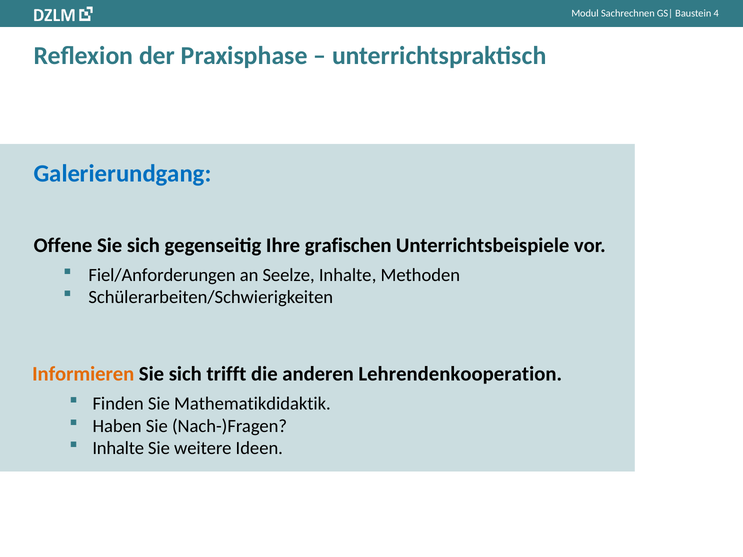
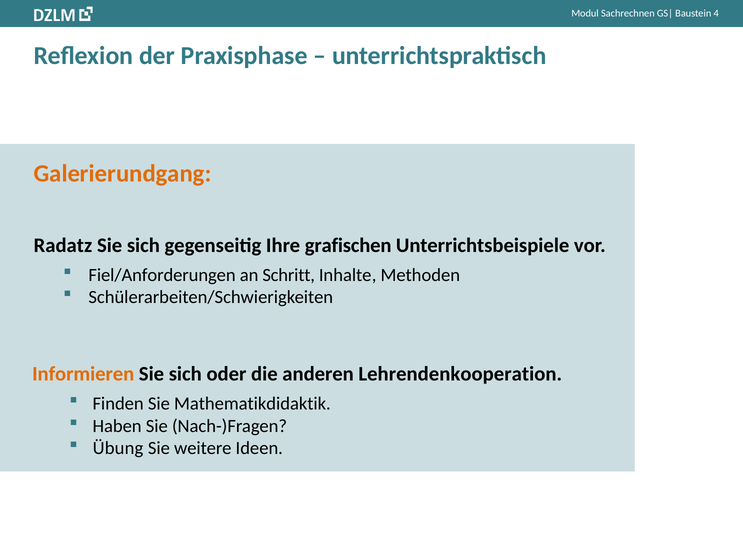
Galerierundgang colour: blue -> orange (123, 174)
Offene: Offene -> Radatz (63, 246)
Seelze: Seelze -> Schritt (289, 275)
trifft: trifft -> oder (226, 374)
Inhalte: Inhalte -> Übung (118, 449)
